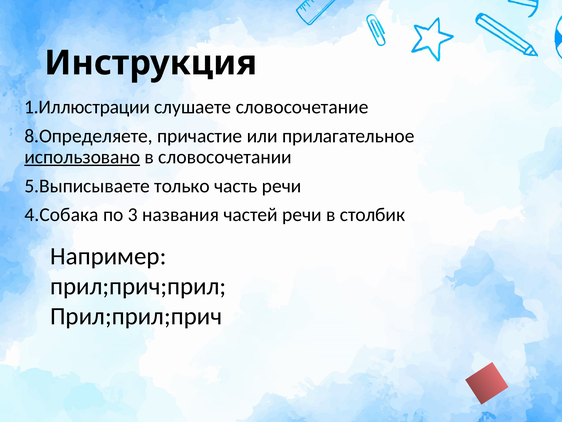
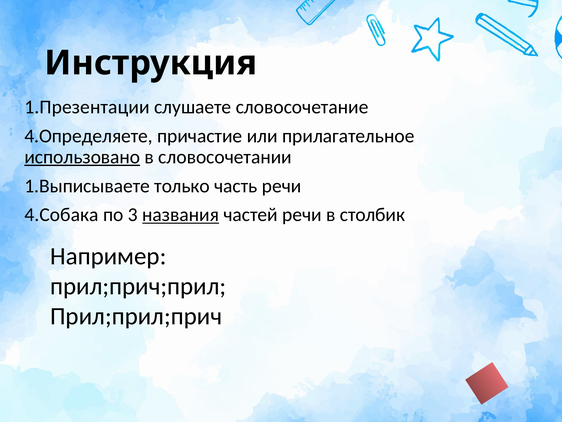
1.Иллюстрации: 1.Иллюстрации -> 1.Презентации (87, 107)
8.Определяете: 8.Определяете -> 4.Определяете (89, 136)
5.Выписываете: 5.Выписываете -> 1.Выписываете (87, 186)
названия underline: none -> present (181, 215)
